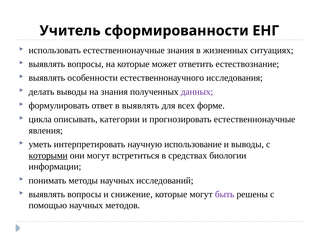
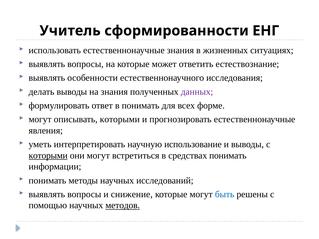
в выявлять: выявлять -> понимать (141, 106)
цикла: цикла -> могут (40, 119)
описывать категории: категории -> которыми (120, 119)
средствах биологии: биологии -> понимать (228, 156)
быть colour: purple -> blue (225, 194)
методов underline: none -> present (123, 206)
